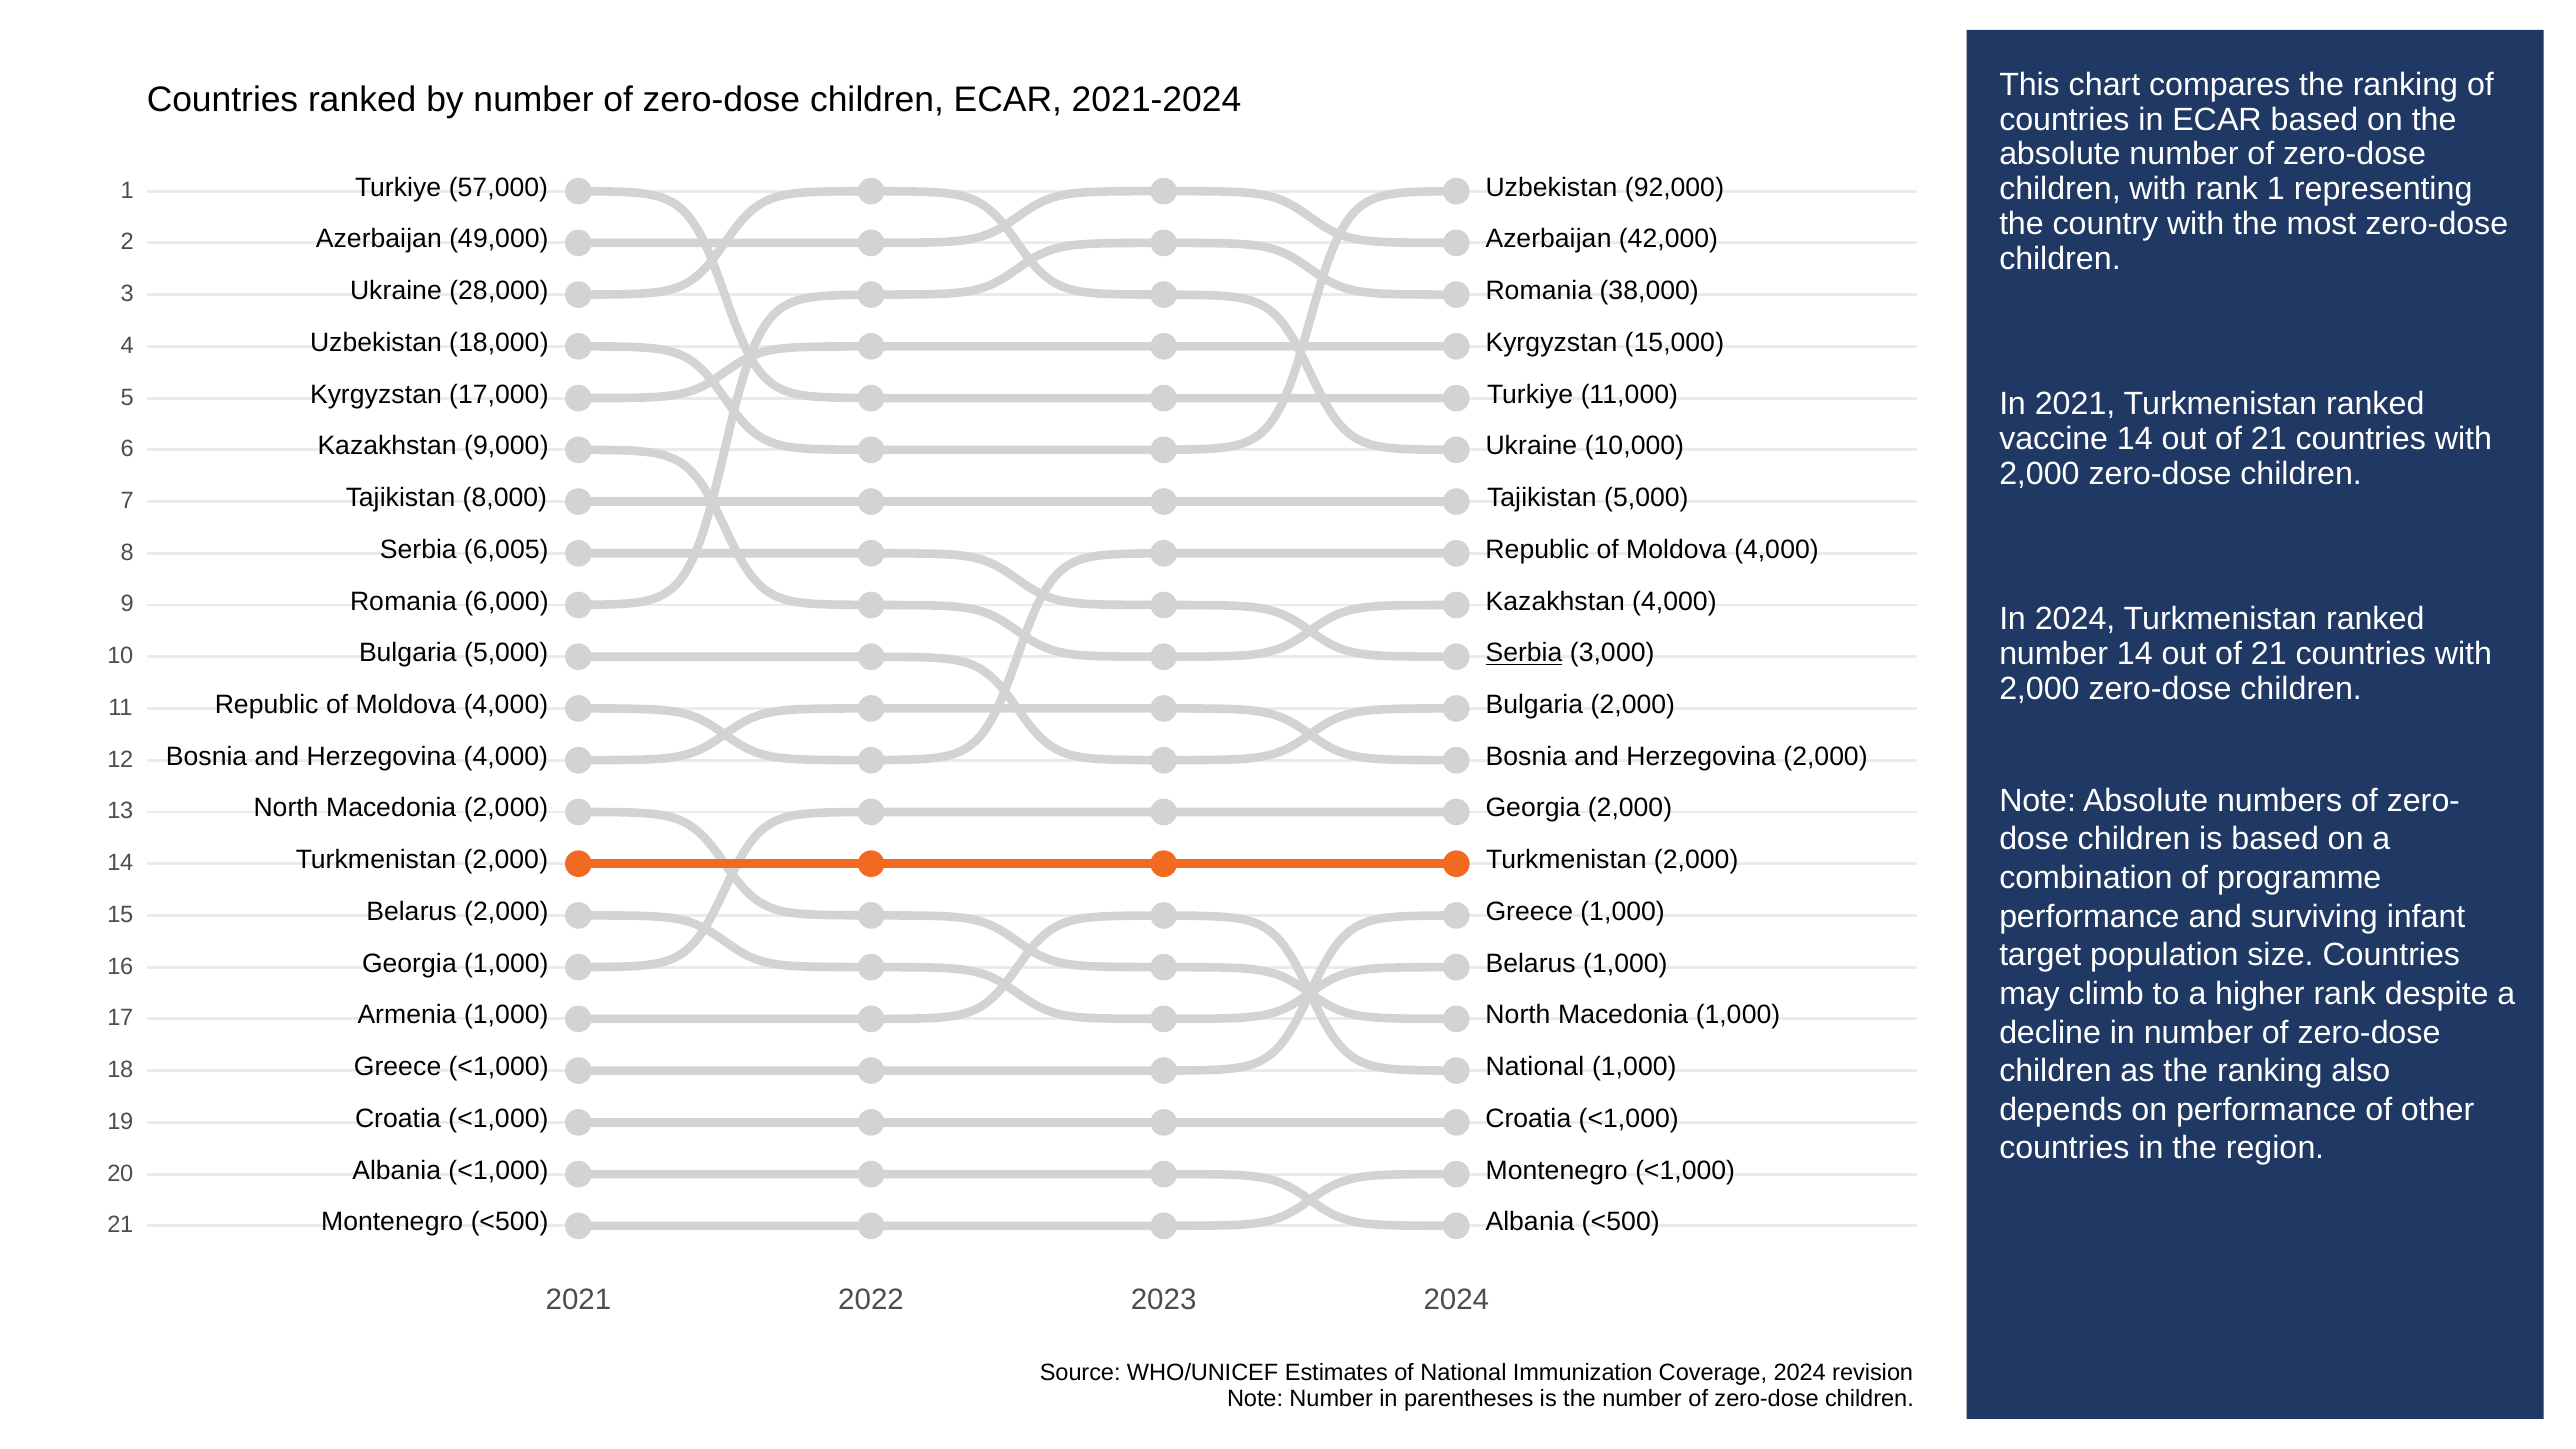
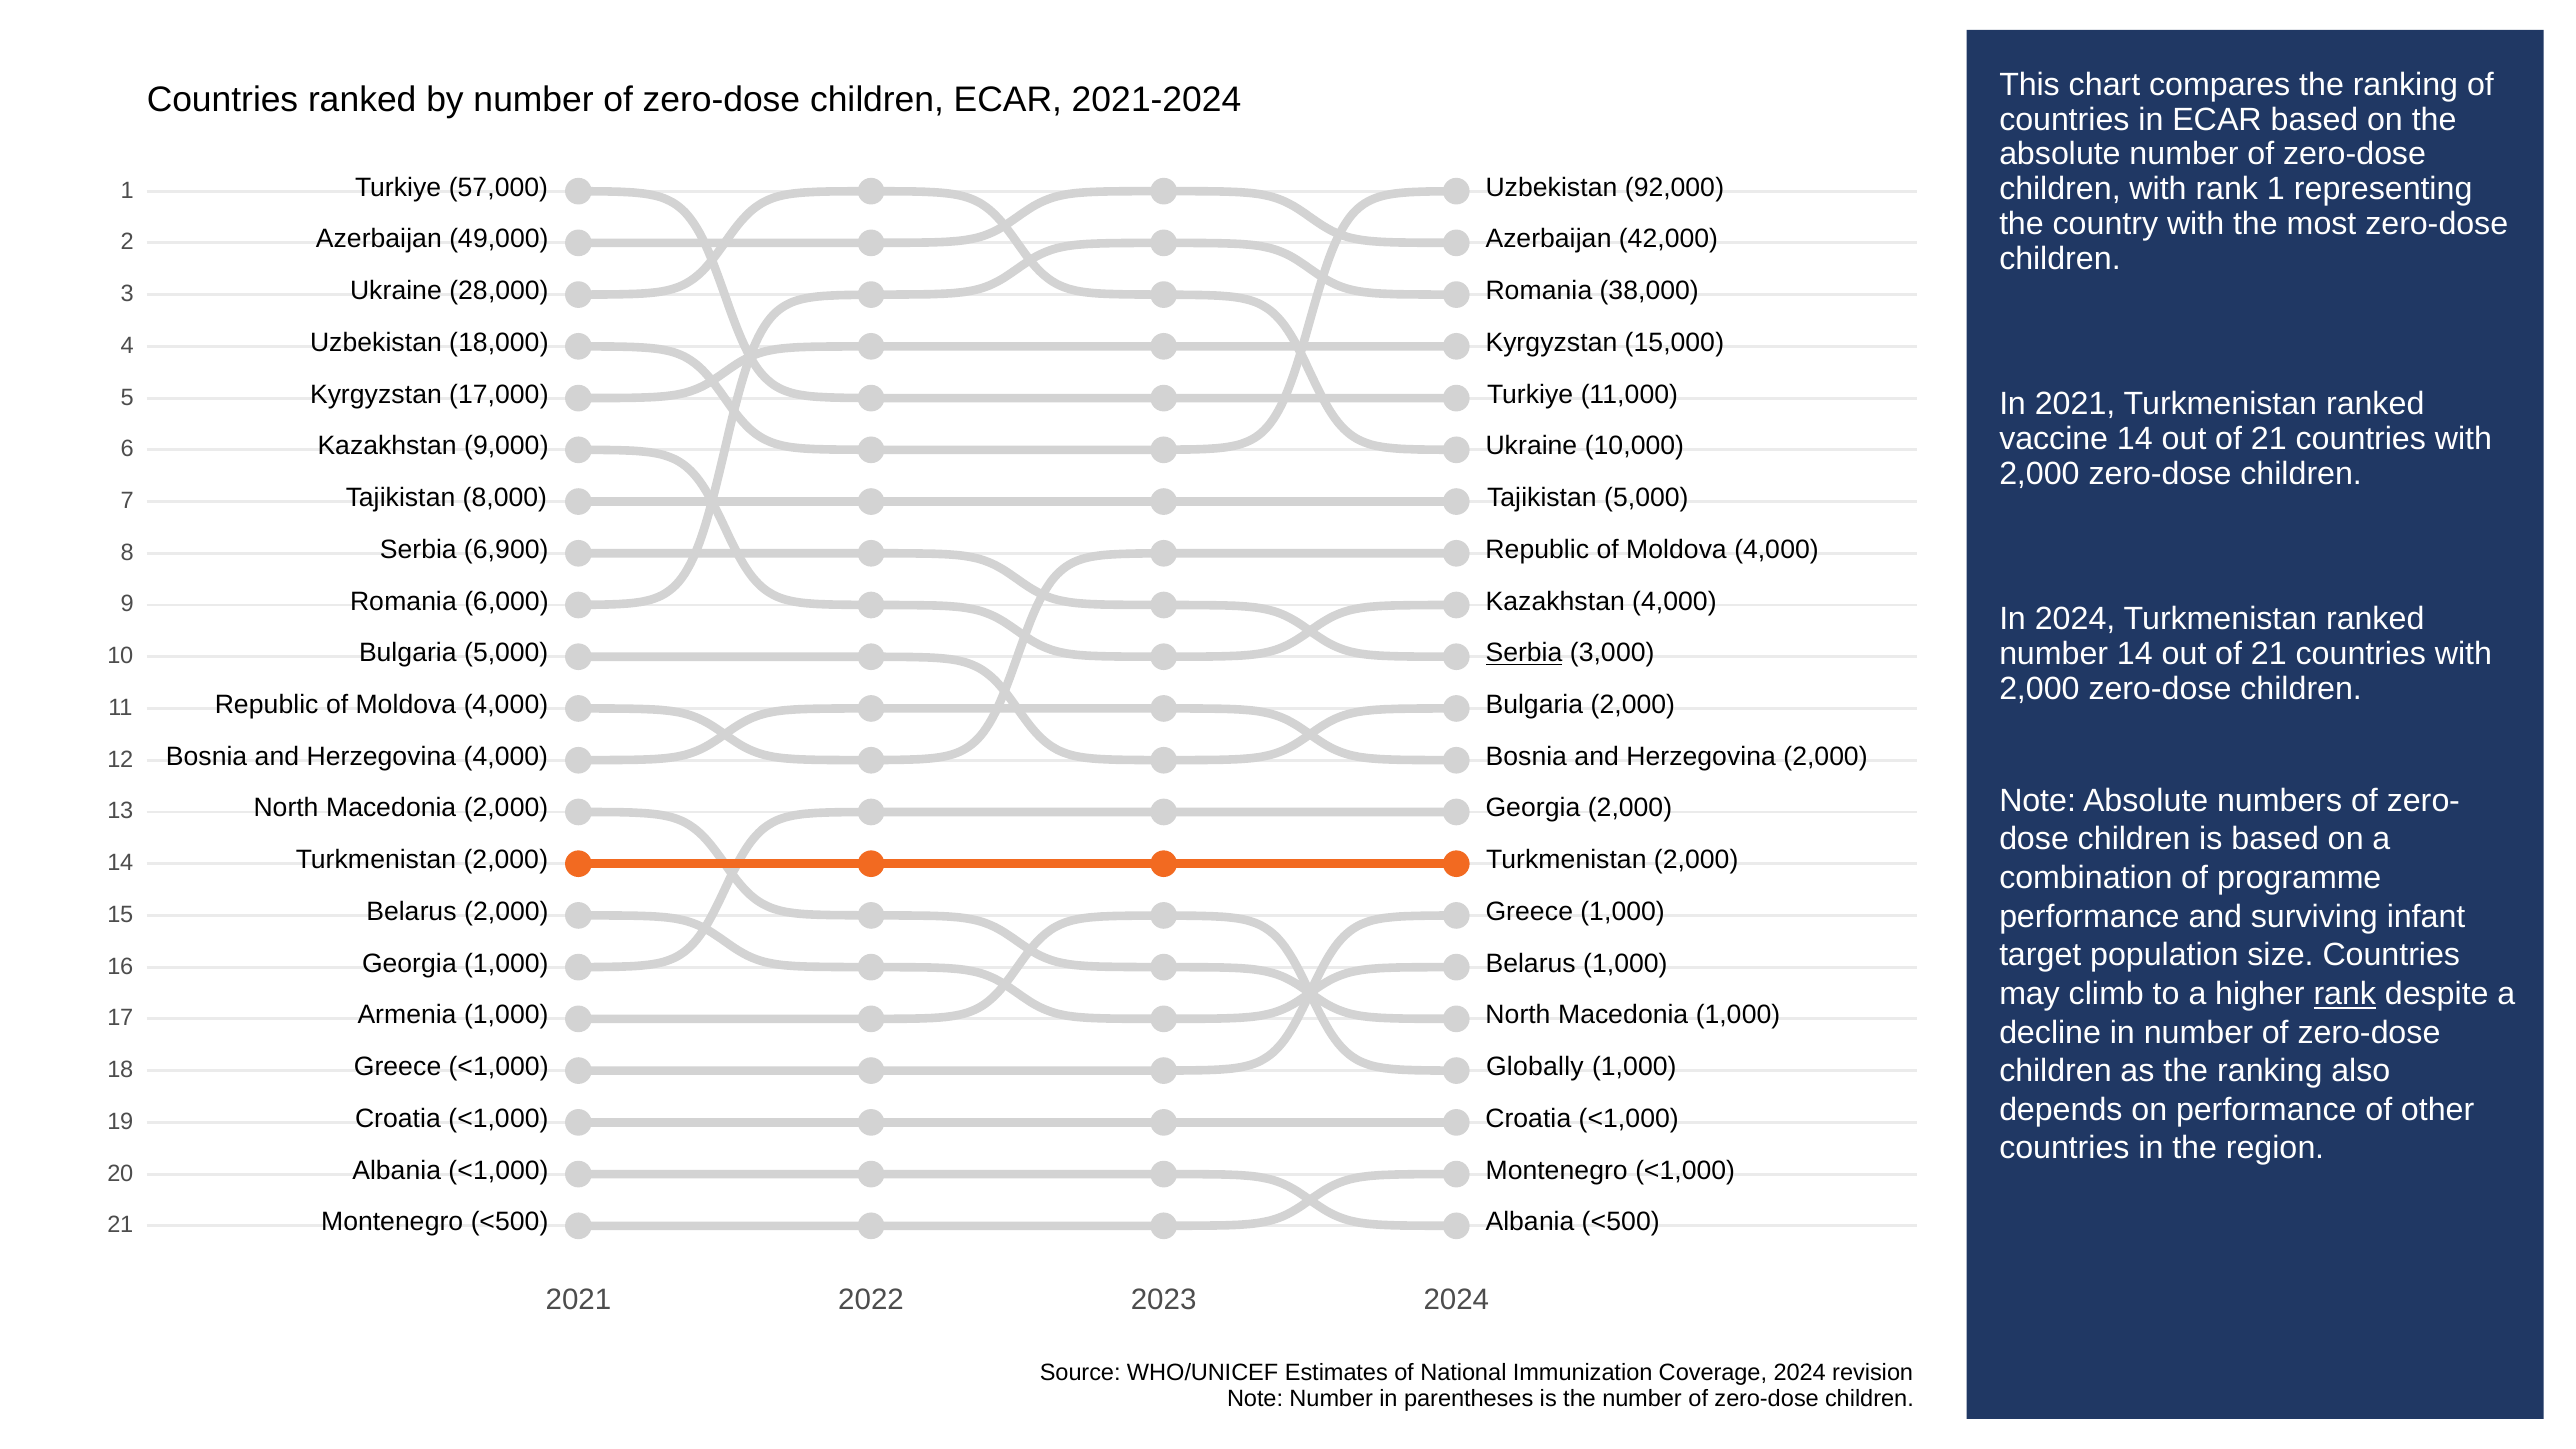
6,005: 6,005 -> 6,900 (506, 550)
rank underline: none -> present (2345, 994)
National: National -> Globally (1535, 1067)
